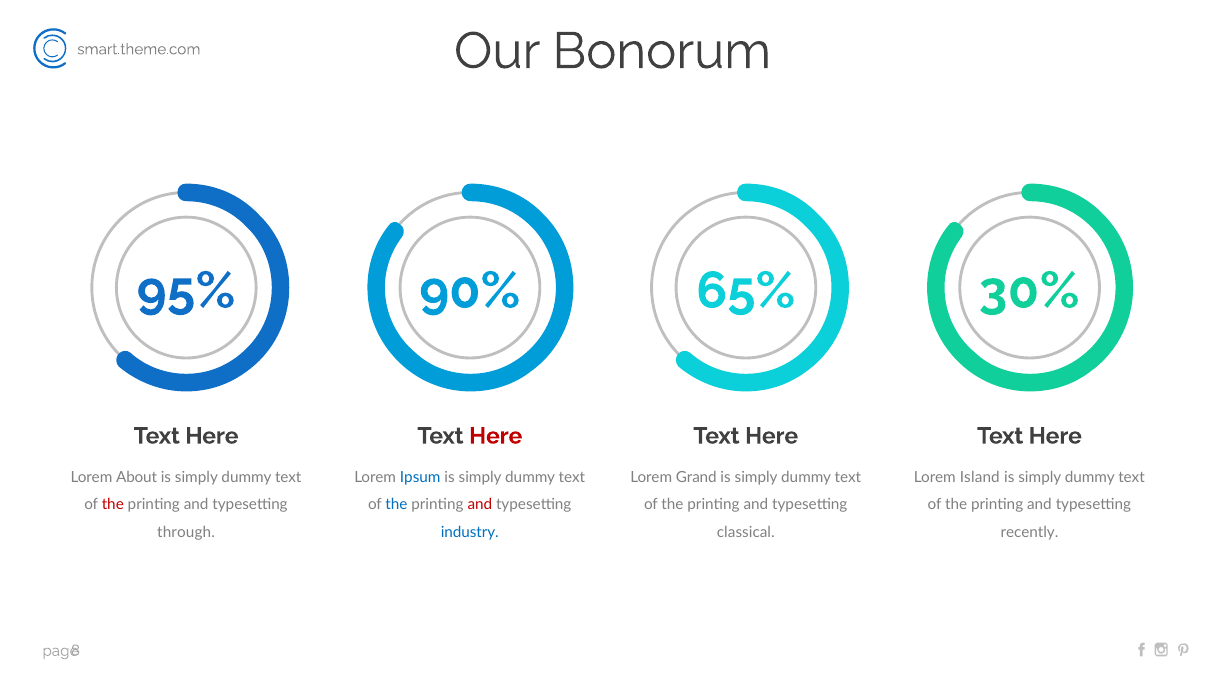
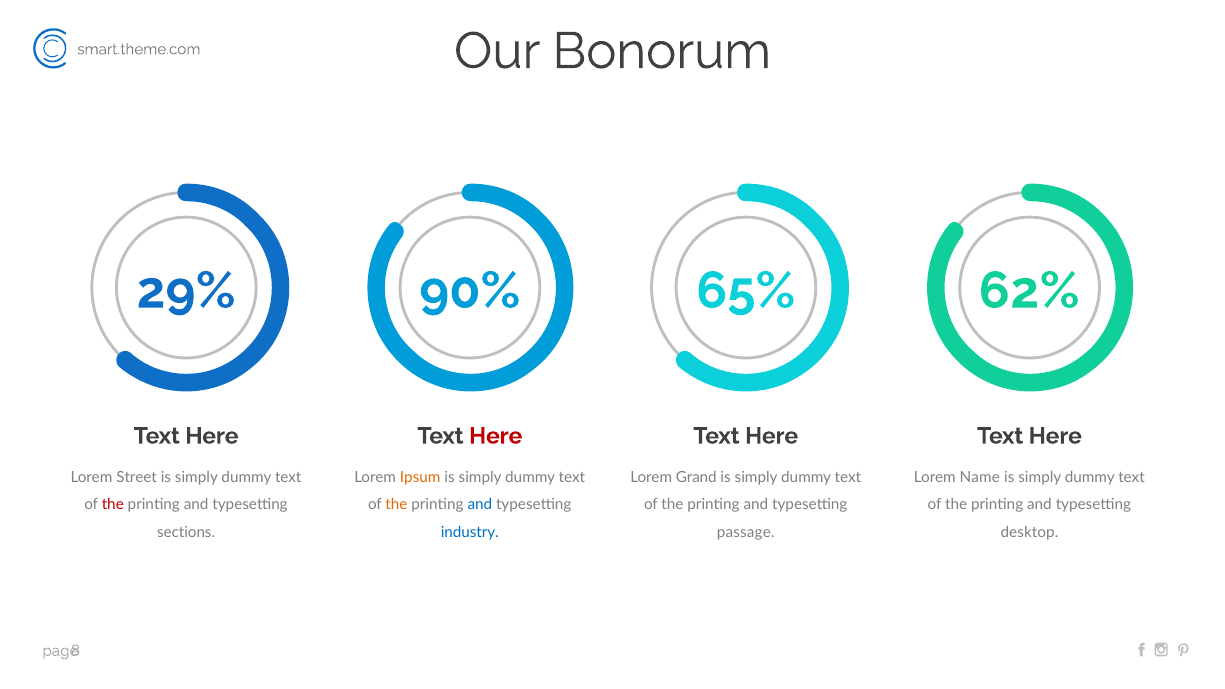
95%: 95% -> 29% (186, 291)
30%: 30% -> 62% (1029, 291)
About: About -> Street (137, 477)
Ipsum colour: blue -> orange (420, 477)
Island: Island -> Name (980, 477)
the colour: blue -> orange (396, 505)
and colour: red -> blue (480, 505)
through: through -> sections (186, 532)
classical: classical -> passage (746, 532)
recently: recently -> desktop (1029, 532)
